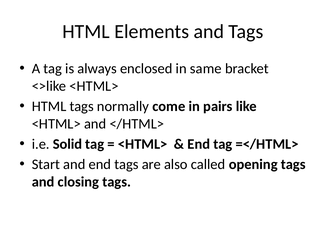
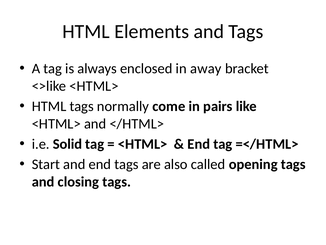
same: same -> away (206, 68)
